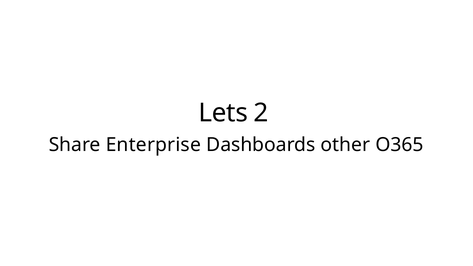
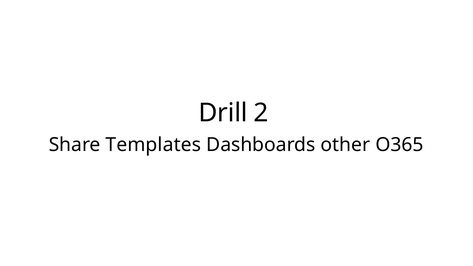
Lets: Lets -> Drill (223, 113)
Enterprise: Enterprise -> Templates (153, 145)
